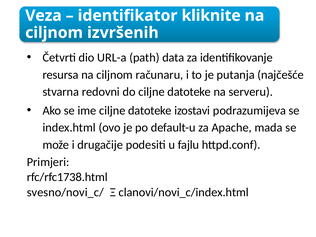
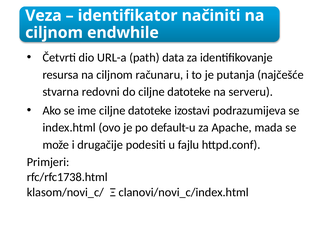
kliknite: kliknite -> načiniti (211, 16)
izvršenih: izvršenih -> endwhile (123, 33)
svesno/novi_c/: svesno/novi_c/ -> klasom/novi_c/ (65, 192)
